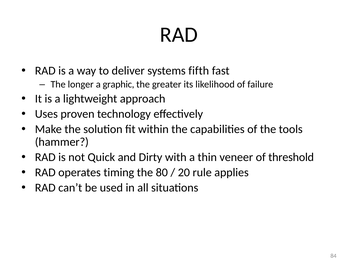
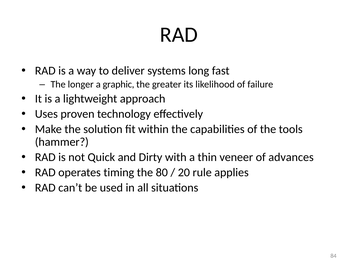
fifth: fifth -> long (199, 71)
threshold: threshold -> advances (291, 157)
